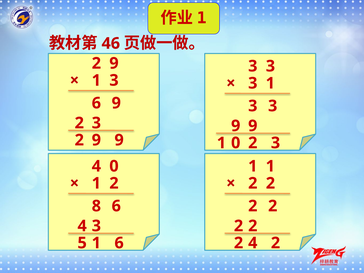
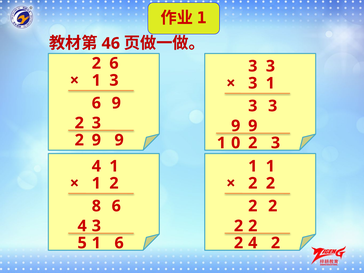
9: 9 -> 6 (114, 63)
4 0: 0 -> 1 (114, 166)
